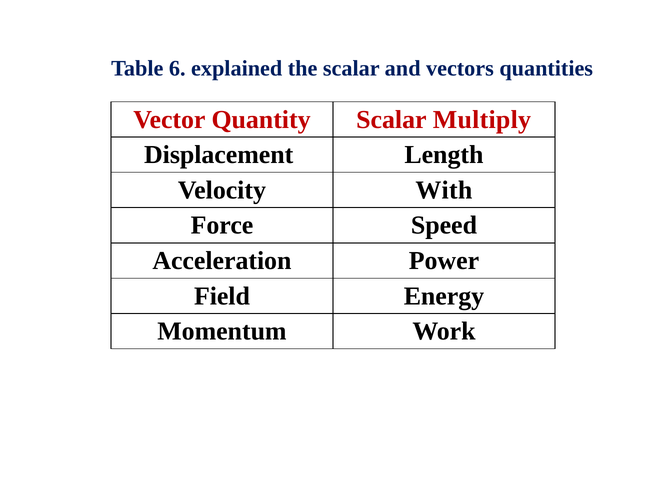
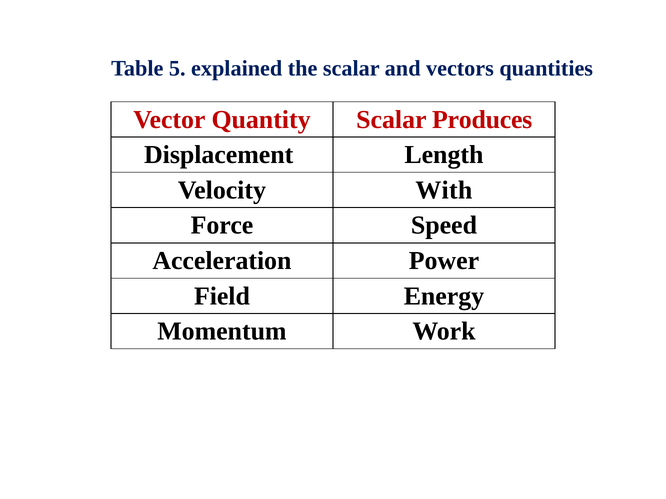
6: 6 -> 5 (177, 69)
Multiply: Multiply -> Produces (482, 120)
